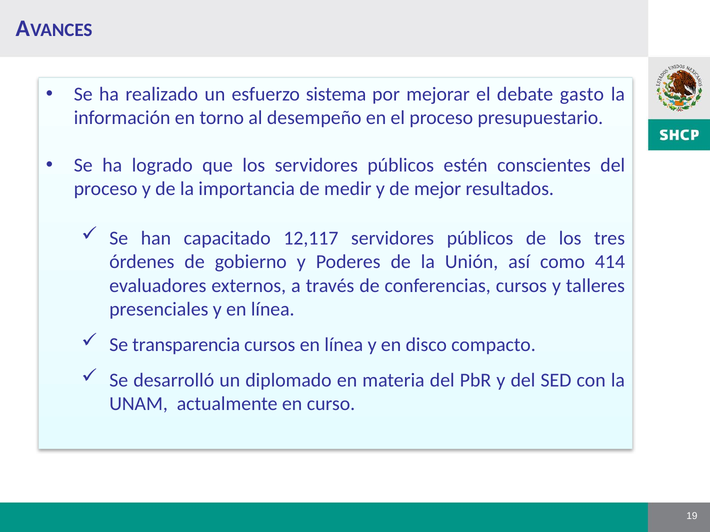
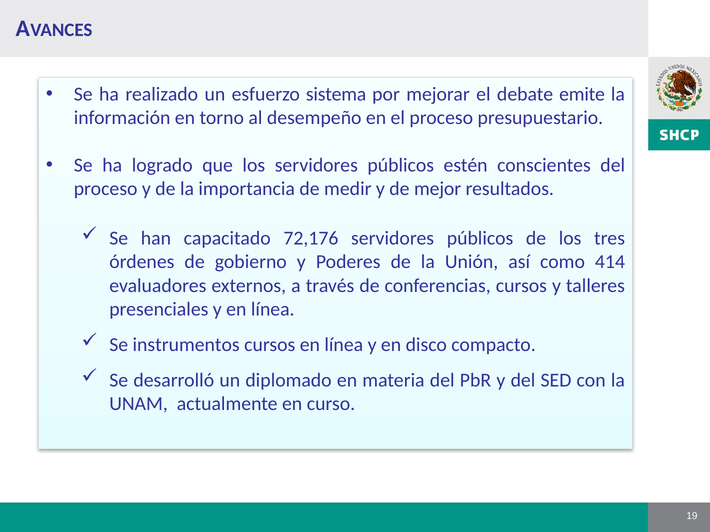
gasto: gasto -> emite (582, 94)
12,117: 12,117 -> 72,176 (311, 238)
transparencia: transparencia -> instrumentos (186, 345)
